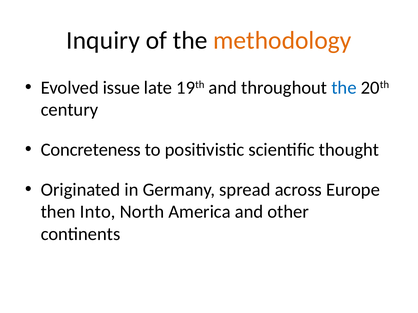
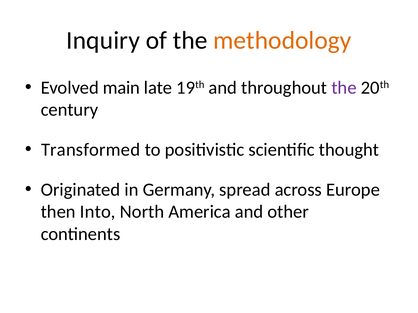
issue: issue -> main (121, 88)
the colour: blue -> purple (344, 88)
Concreteness: Concreteness -> Transformed (91, 150)
